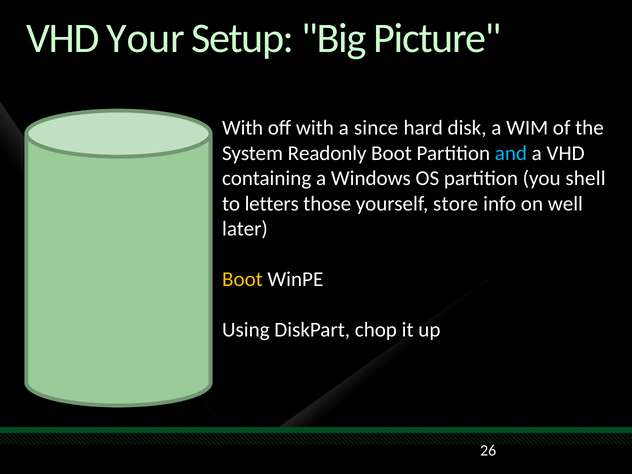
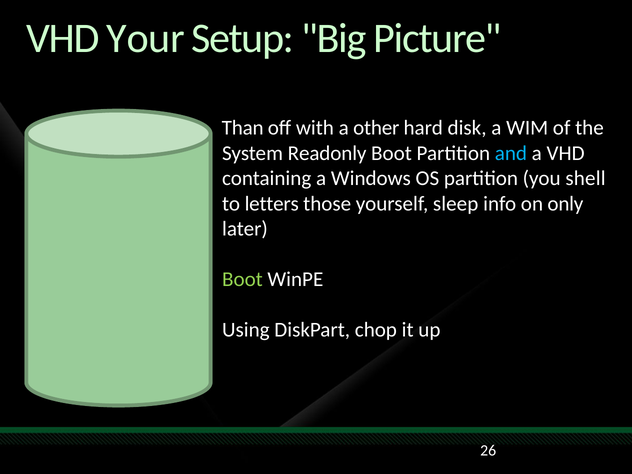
With: With -> Than (243, 128)
since: since -> other (376, 128)
store: store -> sleep (456, 204)
well: well -> only (565, 204)
Boot colour: yellow -> light green (242, 279)
